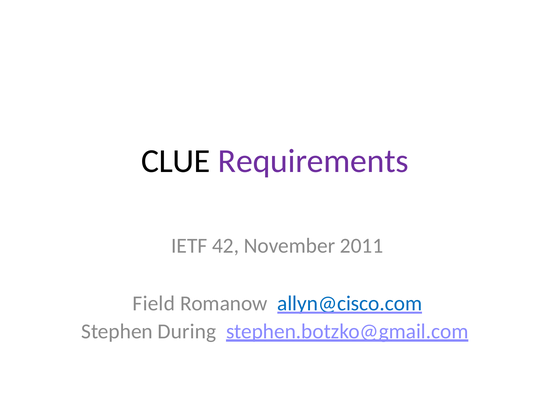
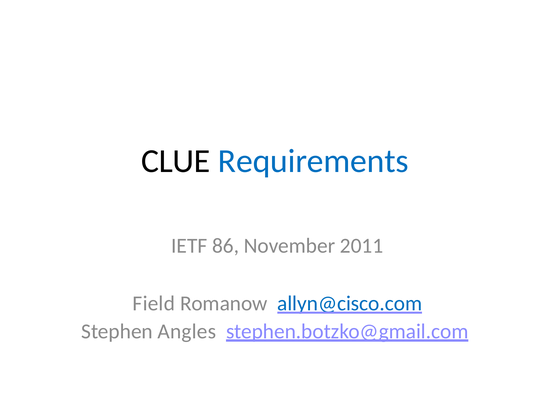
Requirements colour: purple -> blue (313, 161)
42: 42 -> 86 (226, 246)
During: During -> Angles (187, 332)
